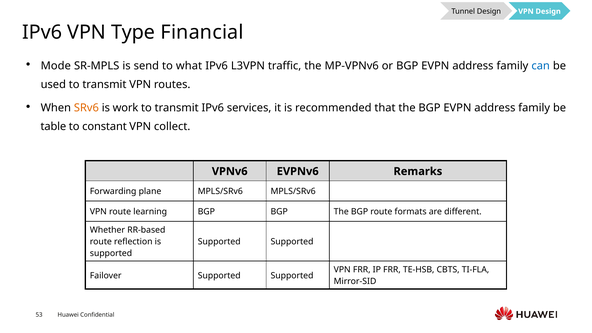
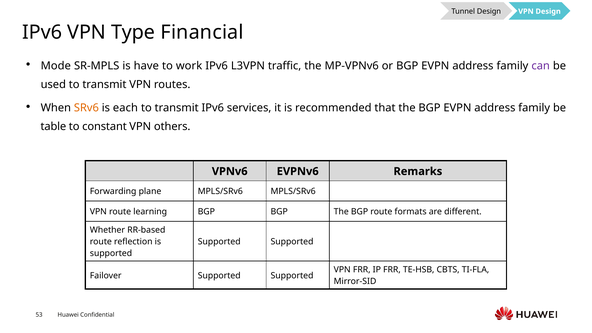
send: send -> have (146, 66)
what: what -> work (189, 66)
can colour: blue -> purple (541, 66)
work: work -> each (125, 108)
collect: collect -> others (172, 127)
